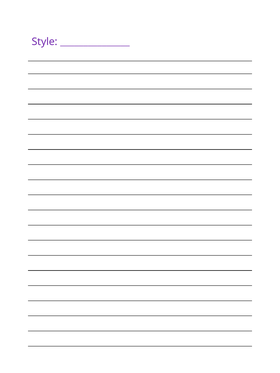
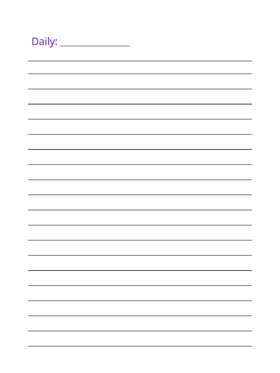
Style: Style -> Daily (45, 42)
